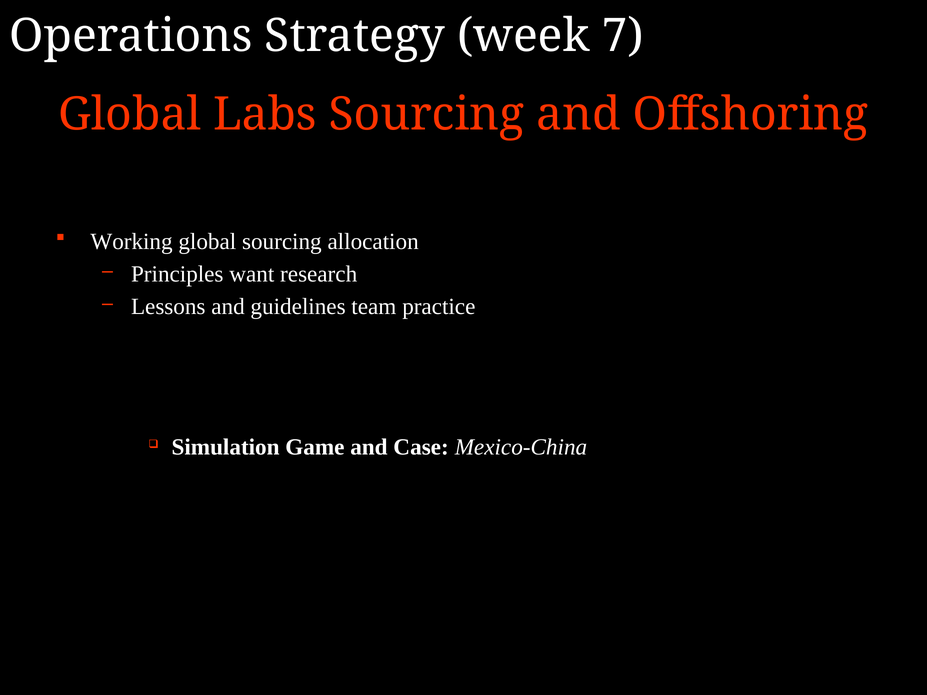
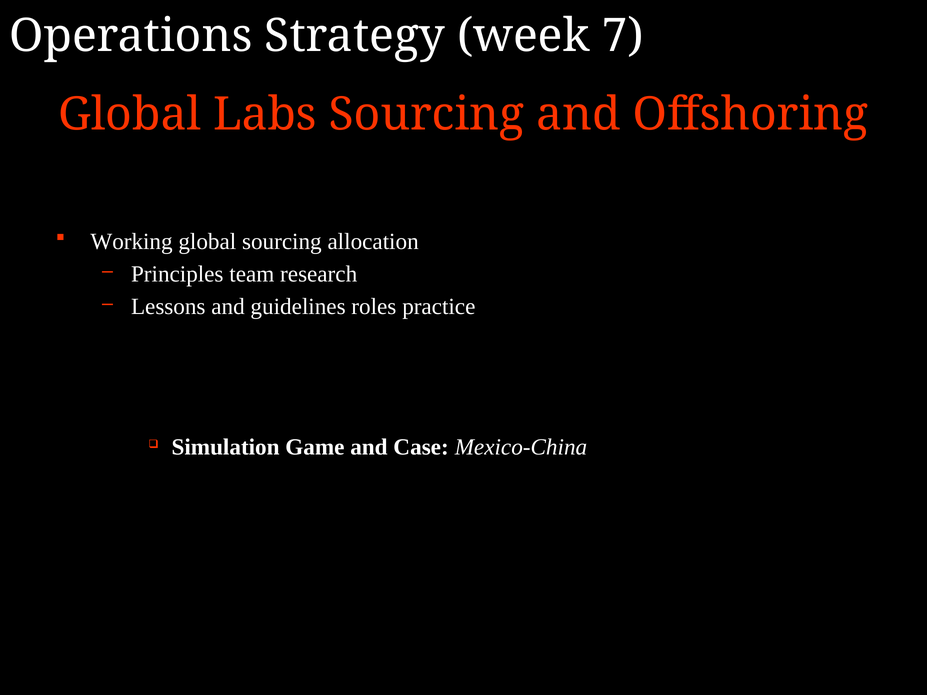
want: want -> team (252, 274)
team: team -> roles (374, 307)
